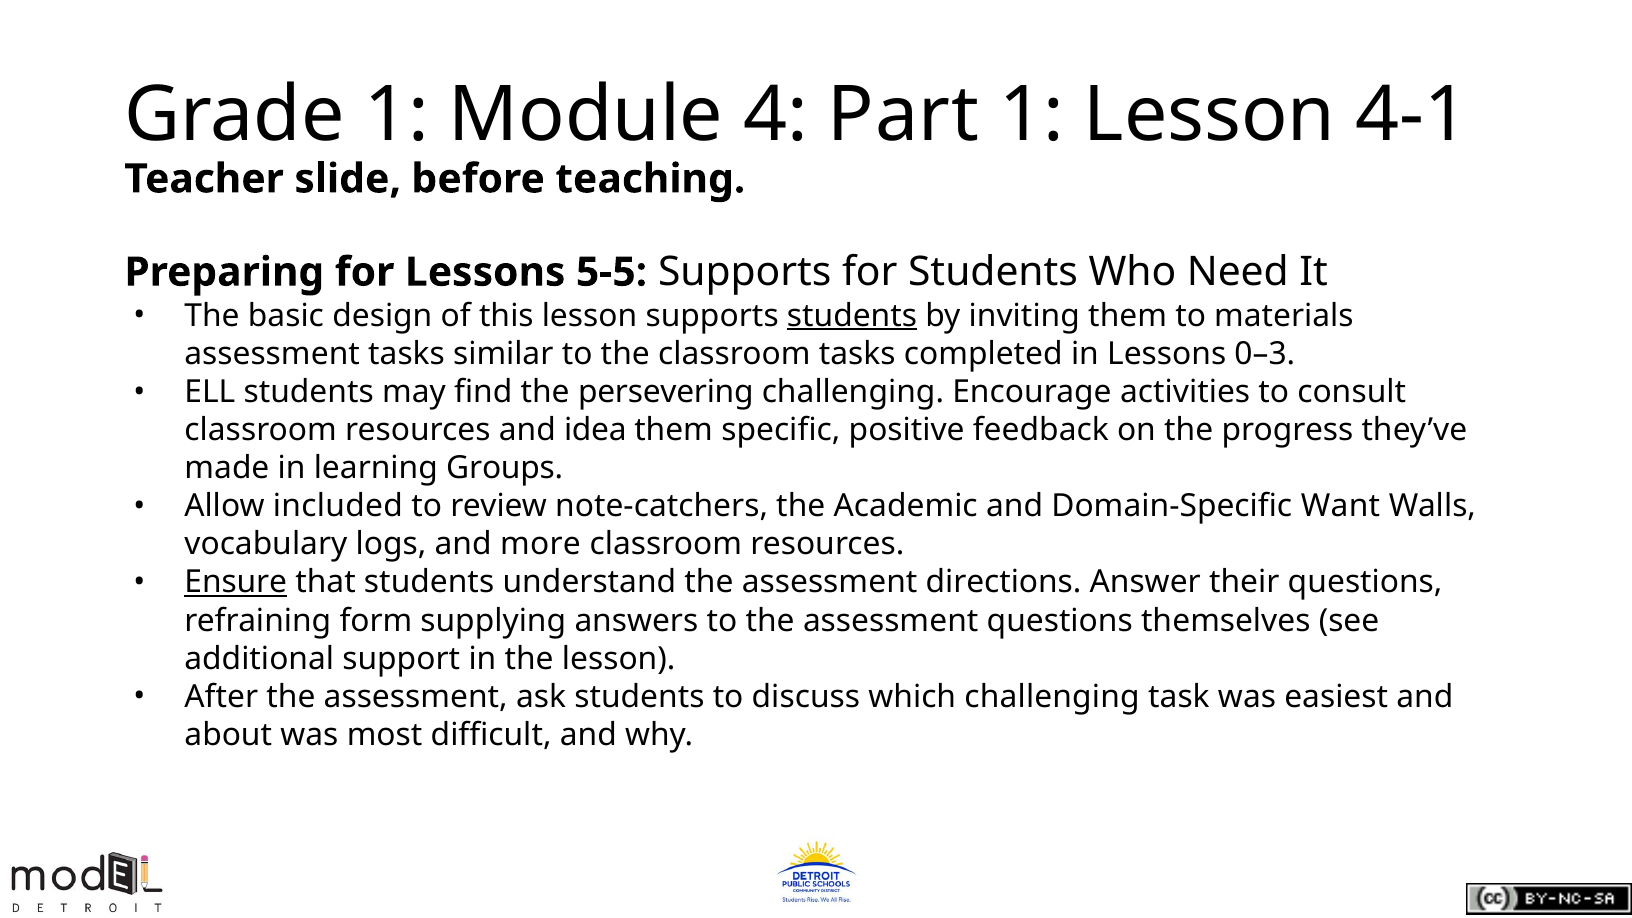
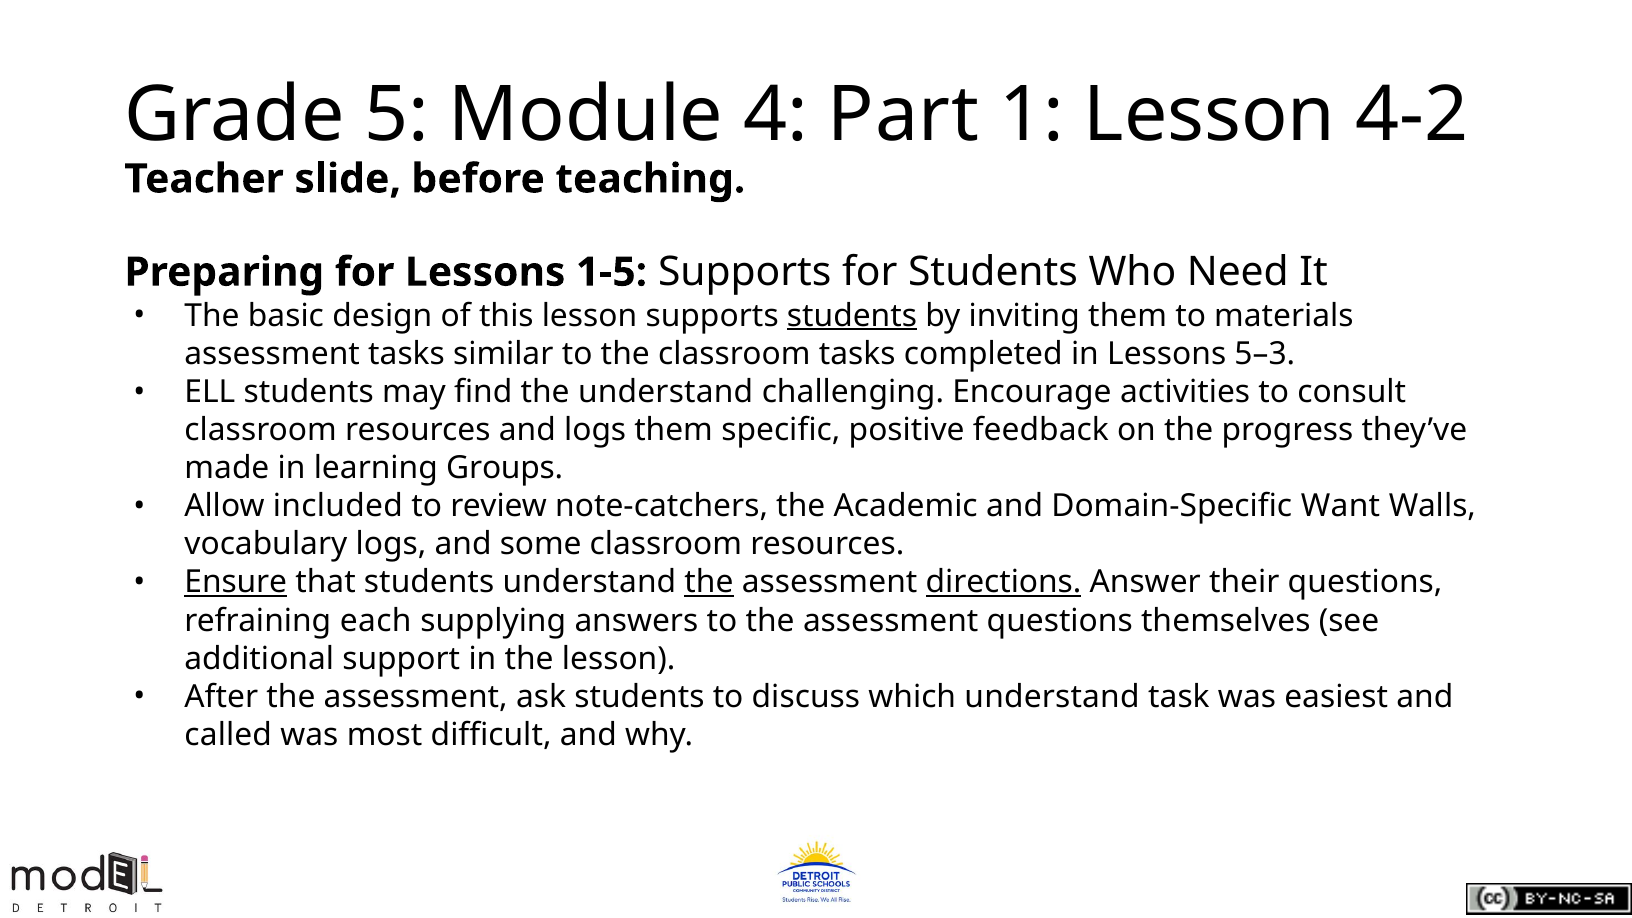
Grade 1: 1 -> 5 (397, 115)
4-1: 4-1 -> 4-2 (1412, 115)
5-5: 5-5 -> 1-5 (612, 272)
0–3: 0–3 -> 5–3 (1265, 354)
the persevering: persevering -> understand (666, 392)
and idea: idea -> logs (595, 430)
more: more -> some (541, 544)
the underline: none -> present (709, 583)
directions underline: none -> present (1004, 583)
form: form -> each (376, 621)
which challenging: challenging -> understand (1052, 697)
about: about -> called (228, 735)
